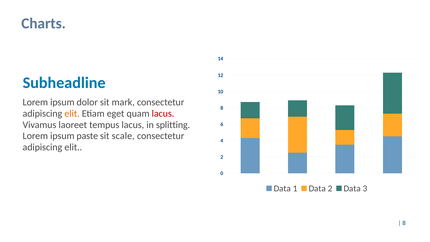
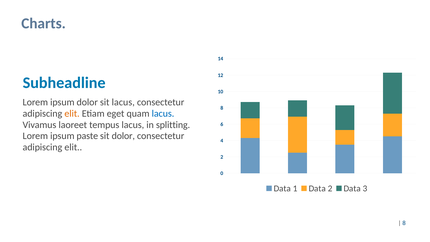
sit mark: mark -> lacus (123, 102)
lacus colour: red -> blue (163, 114)
sit scale: scale -> dolor (123, 136)
